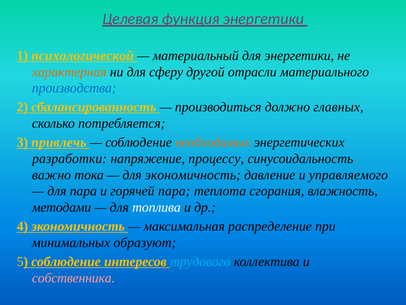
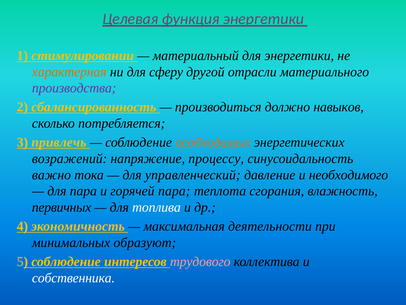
психологической: психологической -> стимулировании (83, 56)
производства colour: blue -> purple (74, 88)
главных: главных -> навыков (339, 107)
разработки: разработки -> возражений (70, 158)
для экономичность: экономичность -> управленческий (193, 175)
управляемого: управляемого -> необходимого (349, 175)
методами: методами -> первичных (62, 207)
распределение: распределение -> деятельности (270, 226)
трудового colour: light blue -> pink (200, 261)
собственника colour: pink -> white (73, 277)
